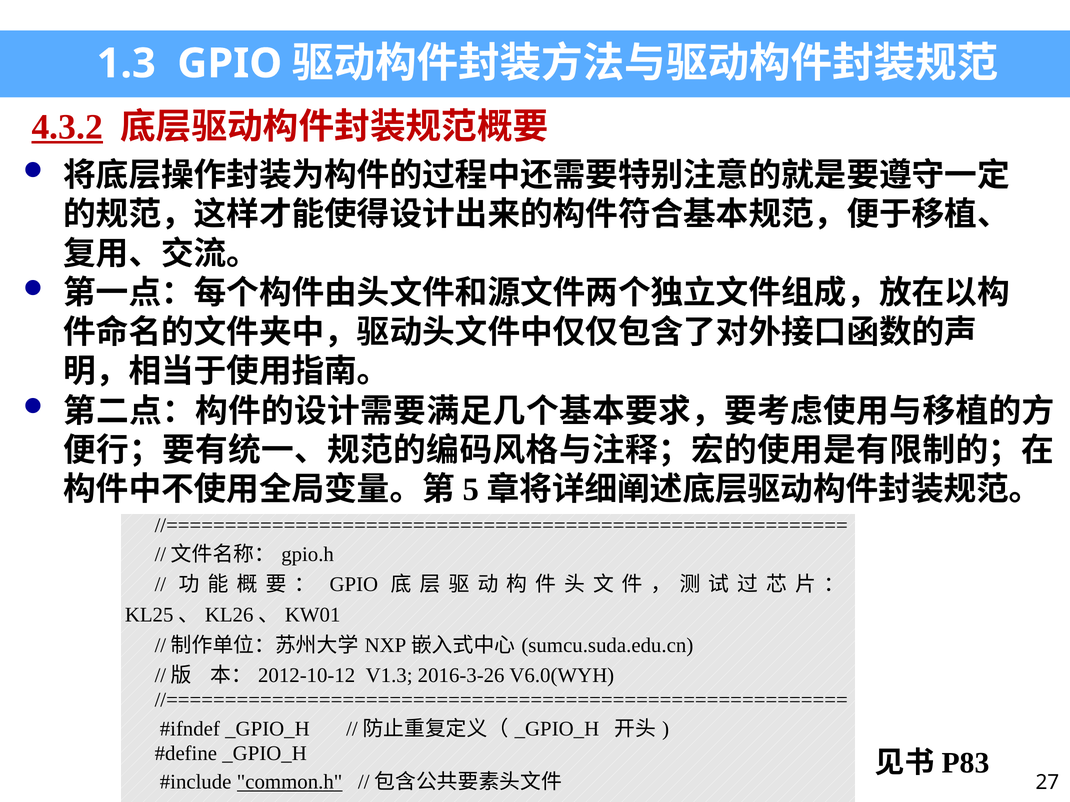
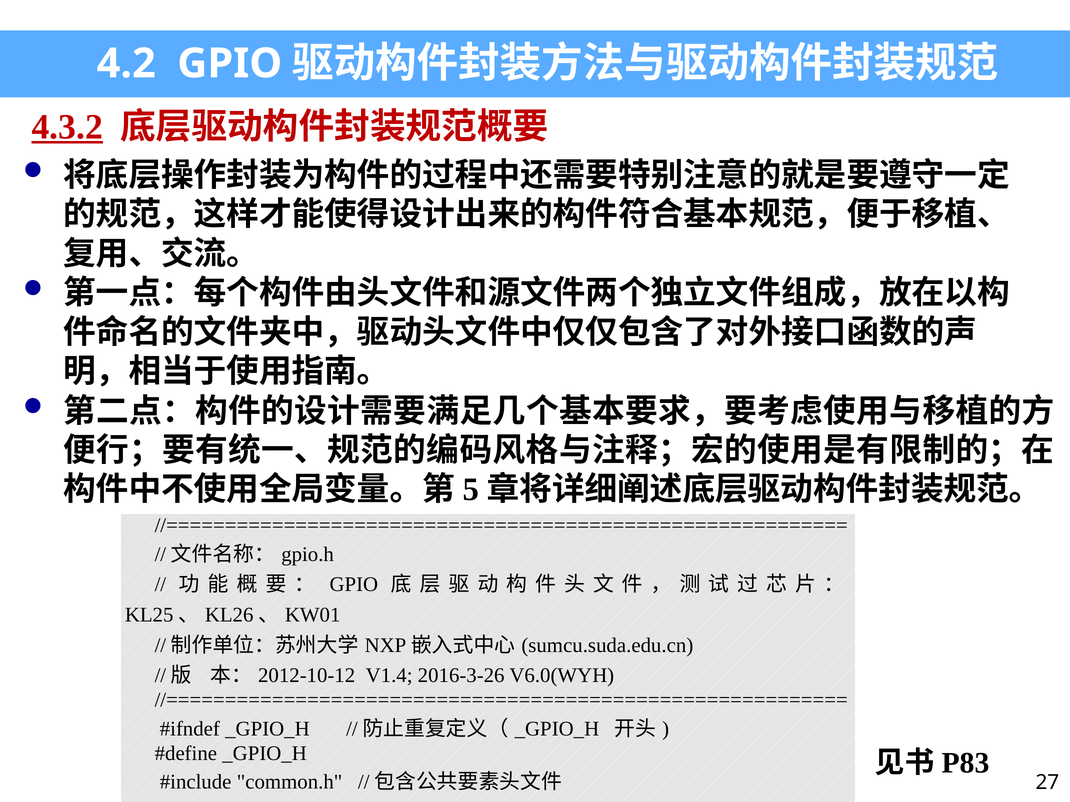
1.3: 1.3 -> 4.2 (126, 64)
V1.3: V1.3 -> V1.4 (389, 676)
common.h underline: present -> none (290, 783)
